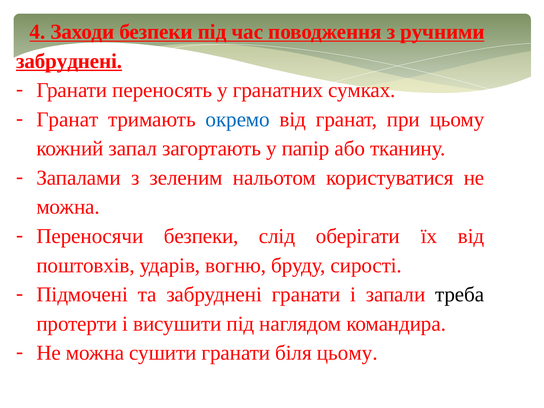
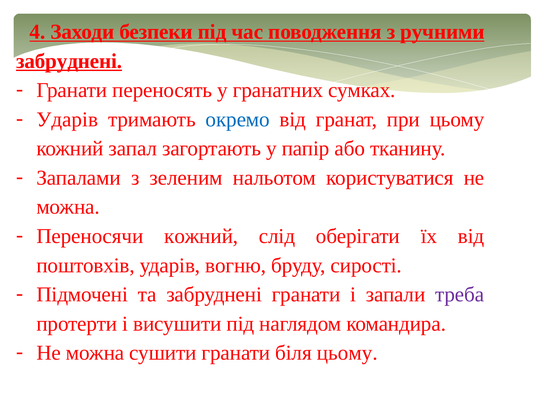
Гранат: Гранат -> Ударів (67, 119)
Переносячи безпеки: безпеки -> кожний (201, 236)
треба colour: black -> purple (460, 295)
